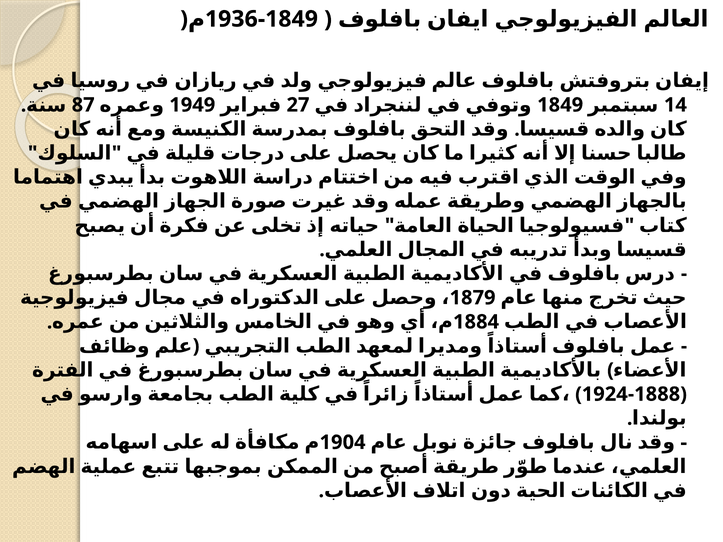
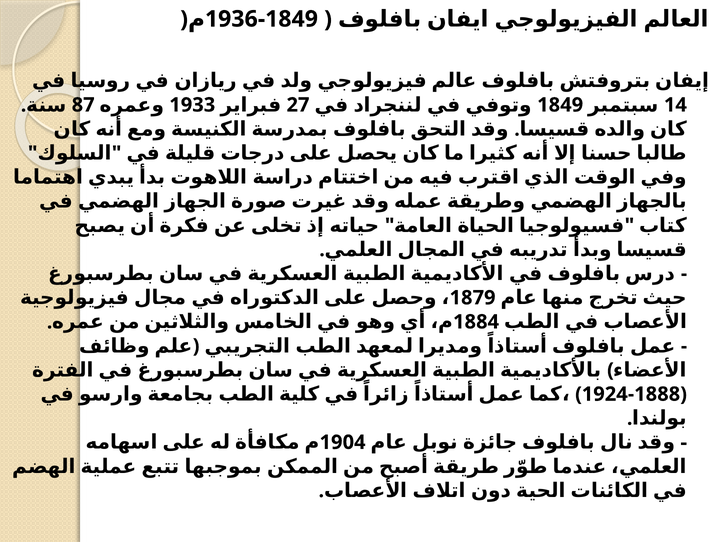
1949: 1949 -> 1933 (192, 105)
